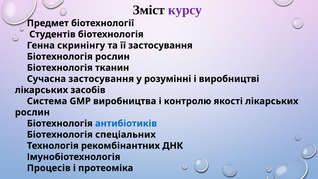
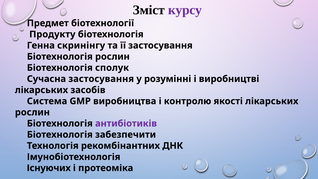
Студентів: Студентів -> Продукту (52, 34)
тканин: тканин -> сполук (112, 68)
антибіотиків colour: blue -> purple (126, 123)
спеціальних: спеціальних -> забезпечити (126, 135)
Процесів: Процесів -> Існуючих (49, 168)
